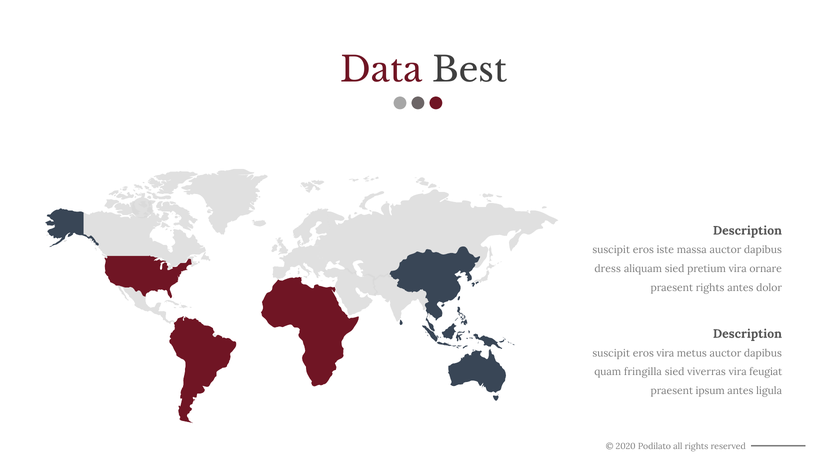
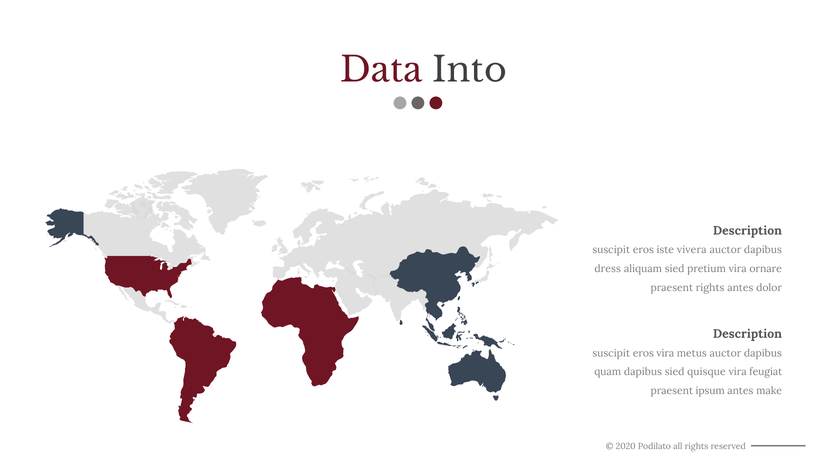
Best: Best -> Into (469, 70)
massa: massa -> vivera (692, 250)
quam fringilla: fringilla -> dapibus (643, 372)
viverras: viverras -> quisque (706, 372)
ligula: ligula -> make (769, 391)
